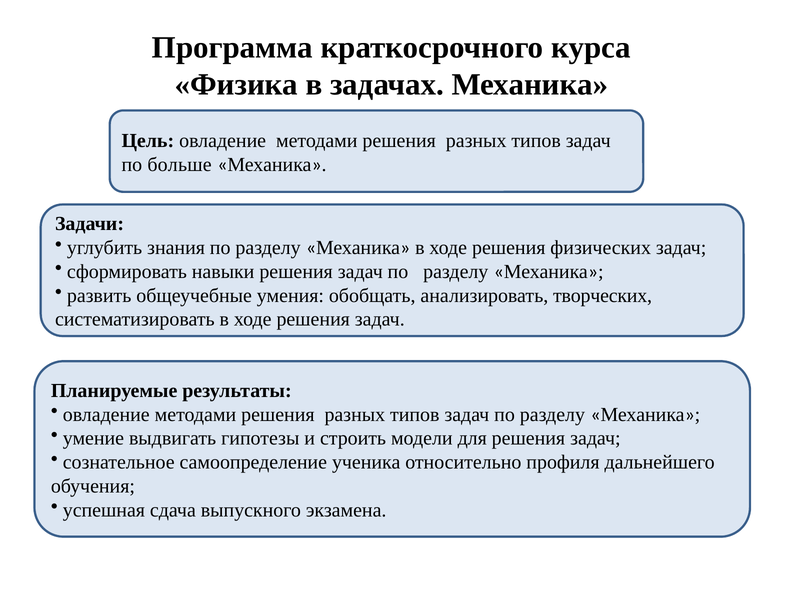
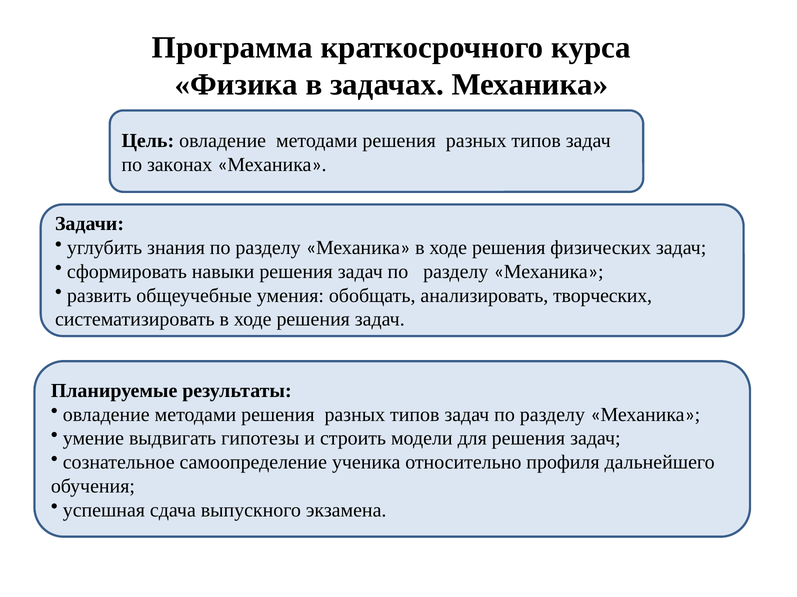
больше: больше -> законах (180, 165)
